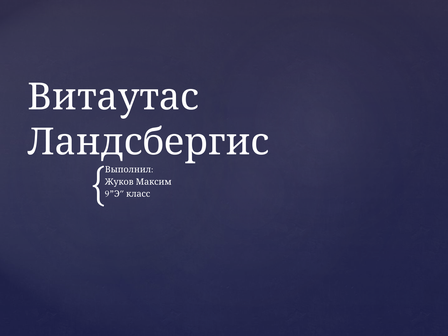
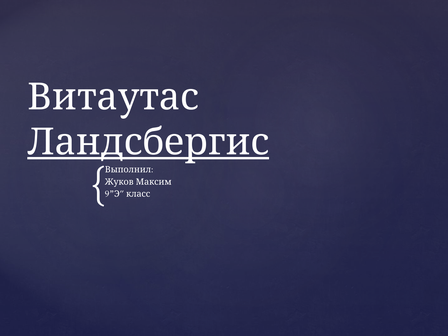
Ландсбергис underline: none -> present (148, 142)
